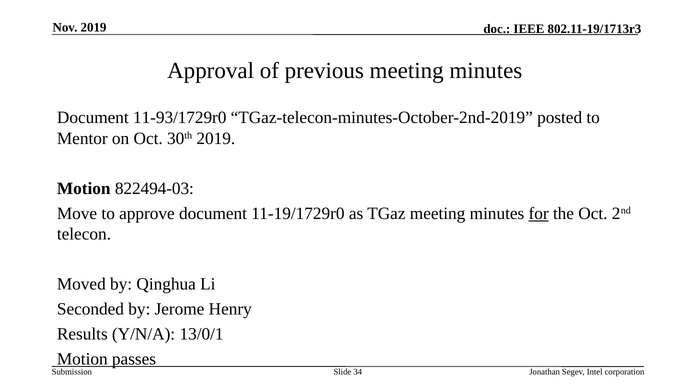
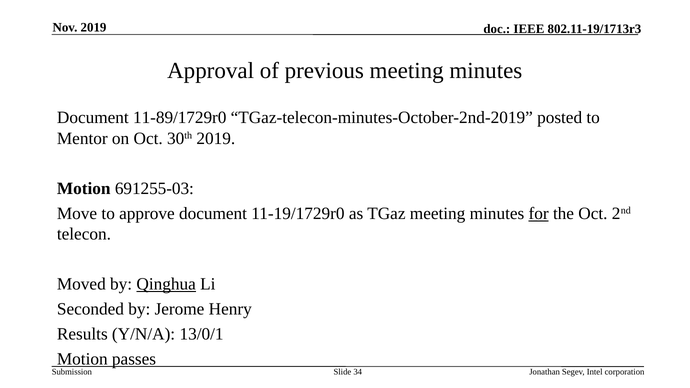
11-93/1729r0: 11-93/1729r0 -> 11-89/1729r0 (180, 118)
822494-03: 822494-03 -> 691255-03 (154, 188)
Qinghua underline: none -> present (166, 284)
